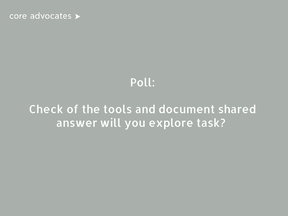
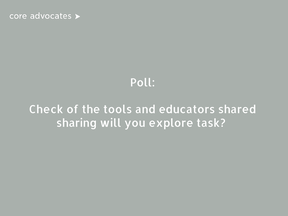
document: document -> educators (187, 110)
answer: answer -> sharing (77, 123)
